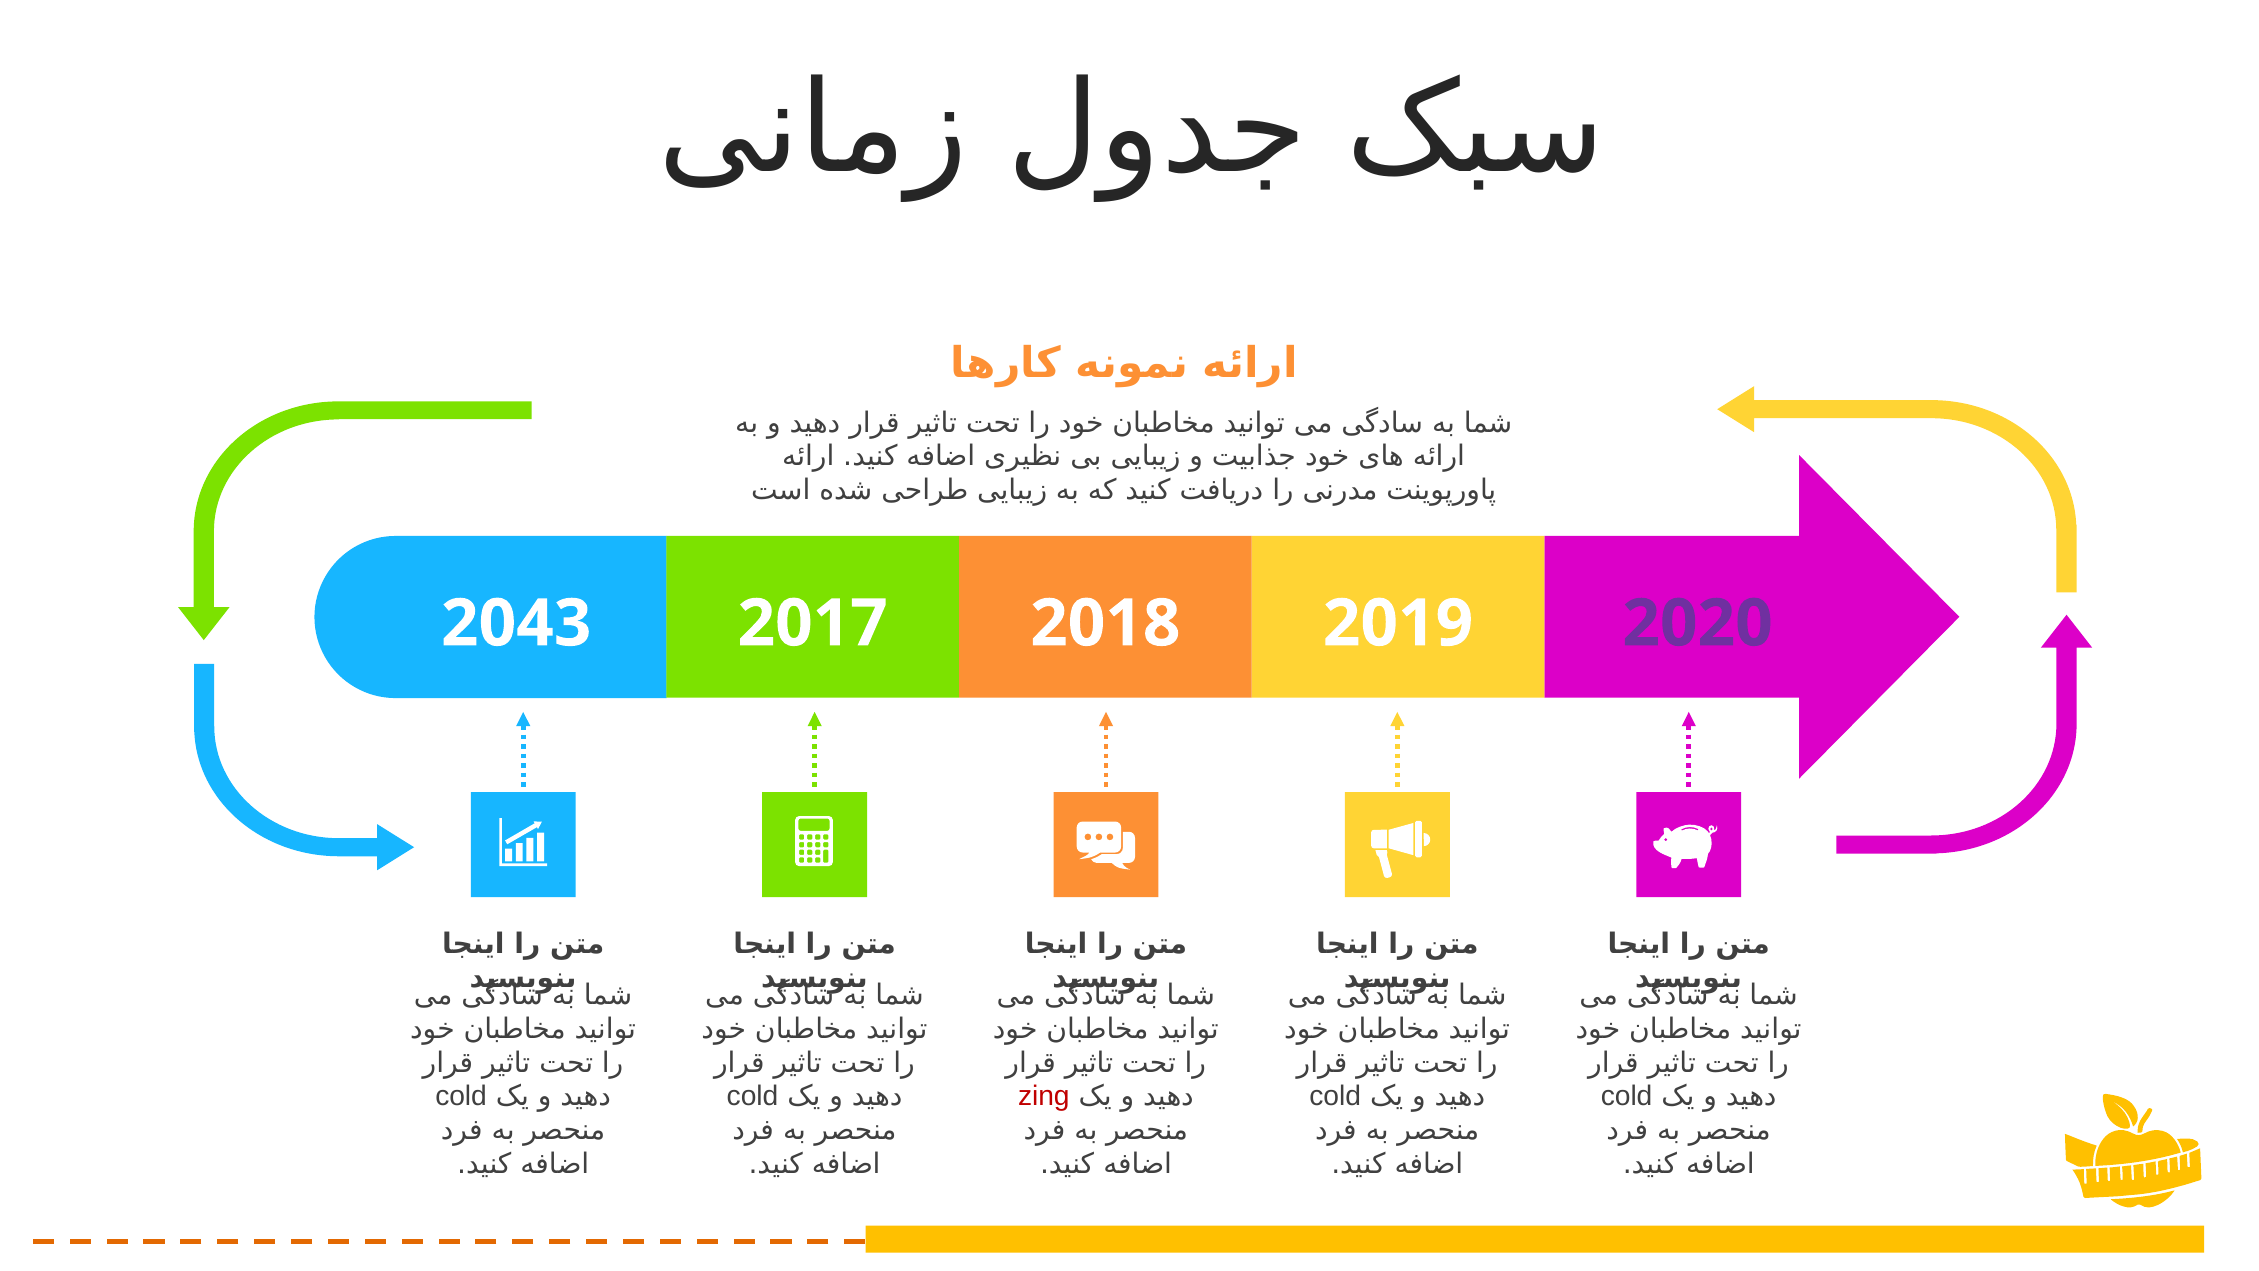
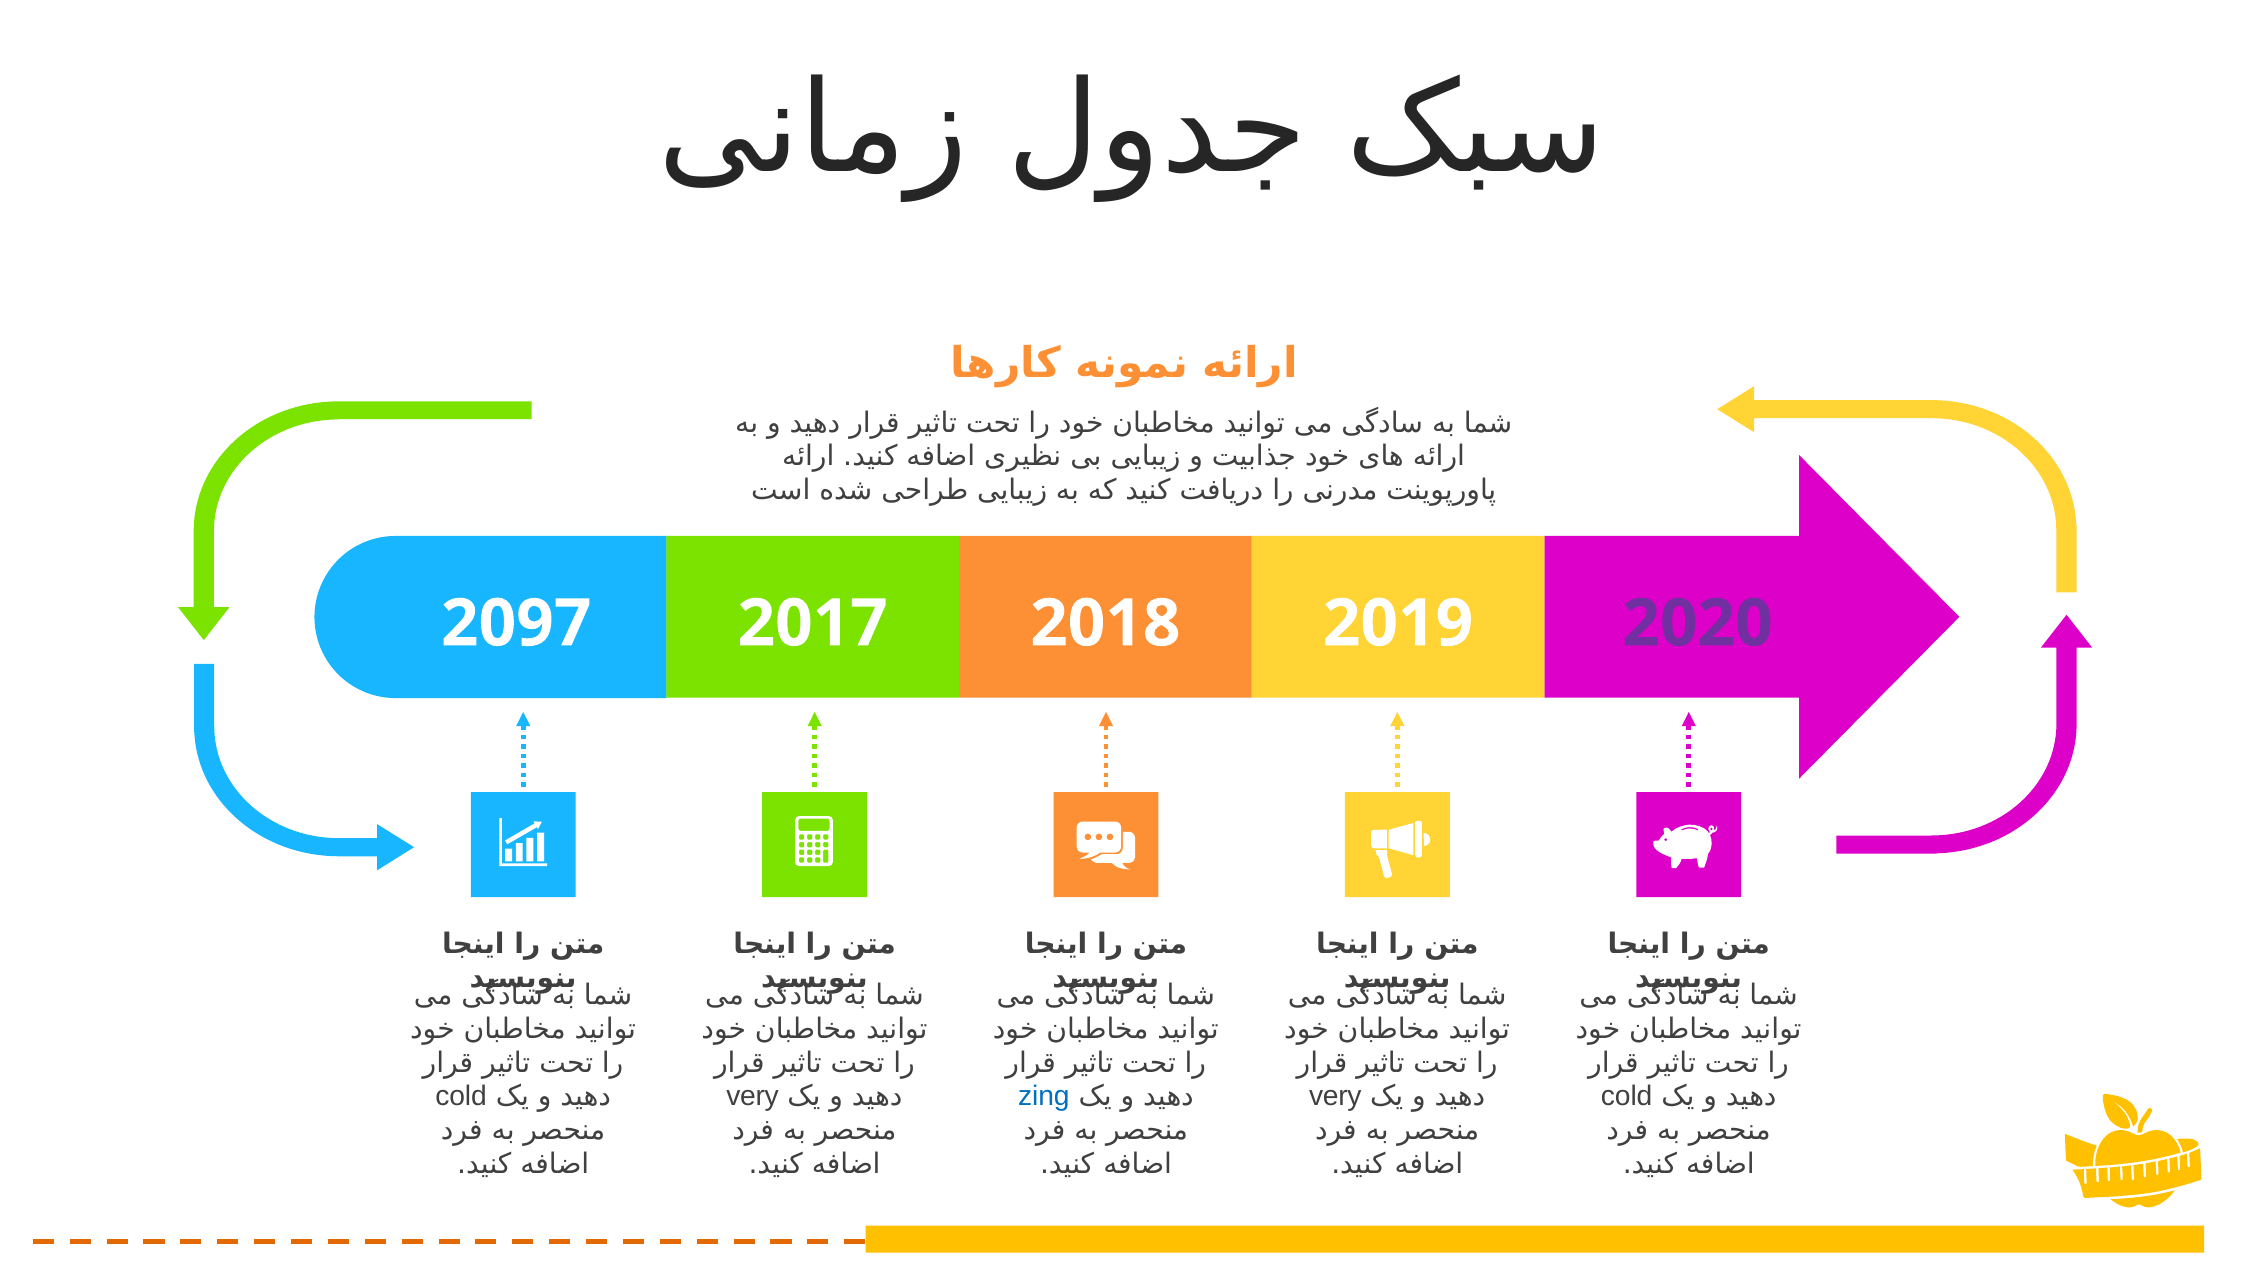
2043: 2043 -> 2097 (516, 624)
cold: cold -> very (753, 1096)
zing colour: red -> blue (1044, 1096)
cold: cold -> very (1335, 1096)
